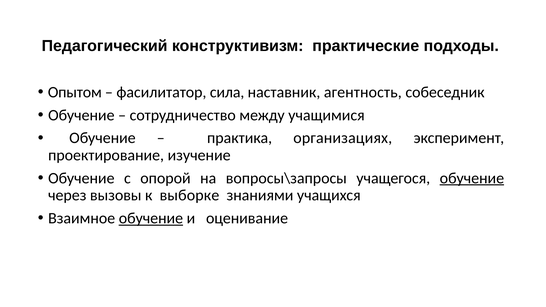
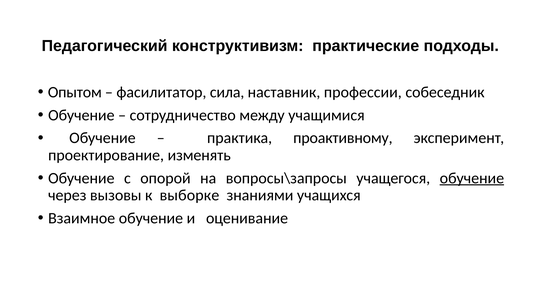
агентность: агентность -> профессии (363, 92)
организациях: организациях -> проактивному (343, 138)
изучение: изучение -> изменять (199, 155)
обучение underline: present -> none (151, 218)
